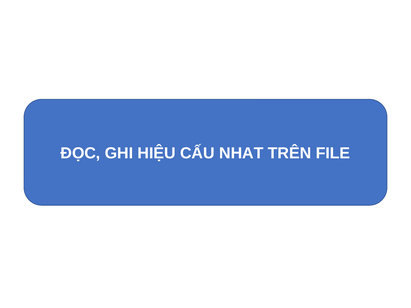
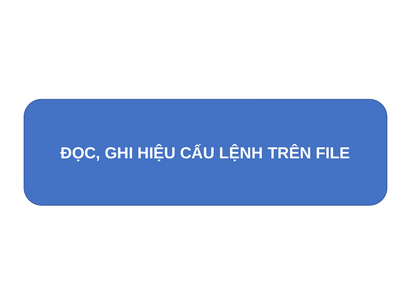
NHAT: NHAT -> LỆNH (241, 153)
